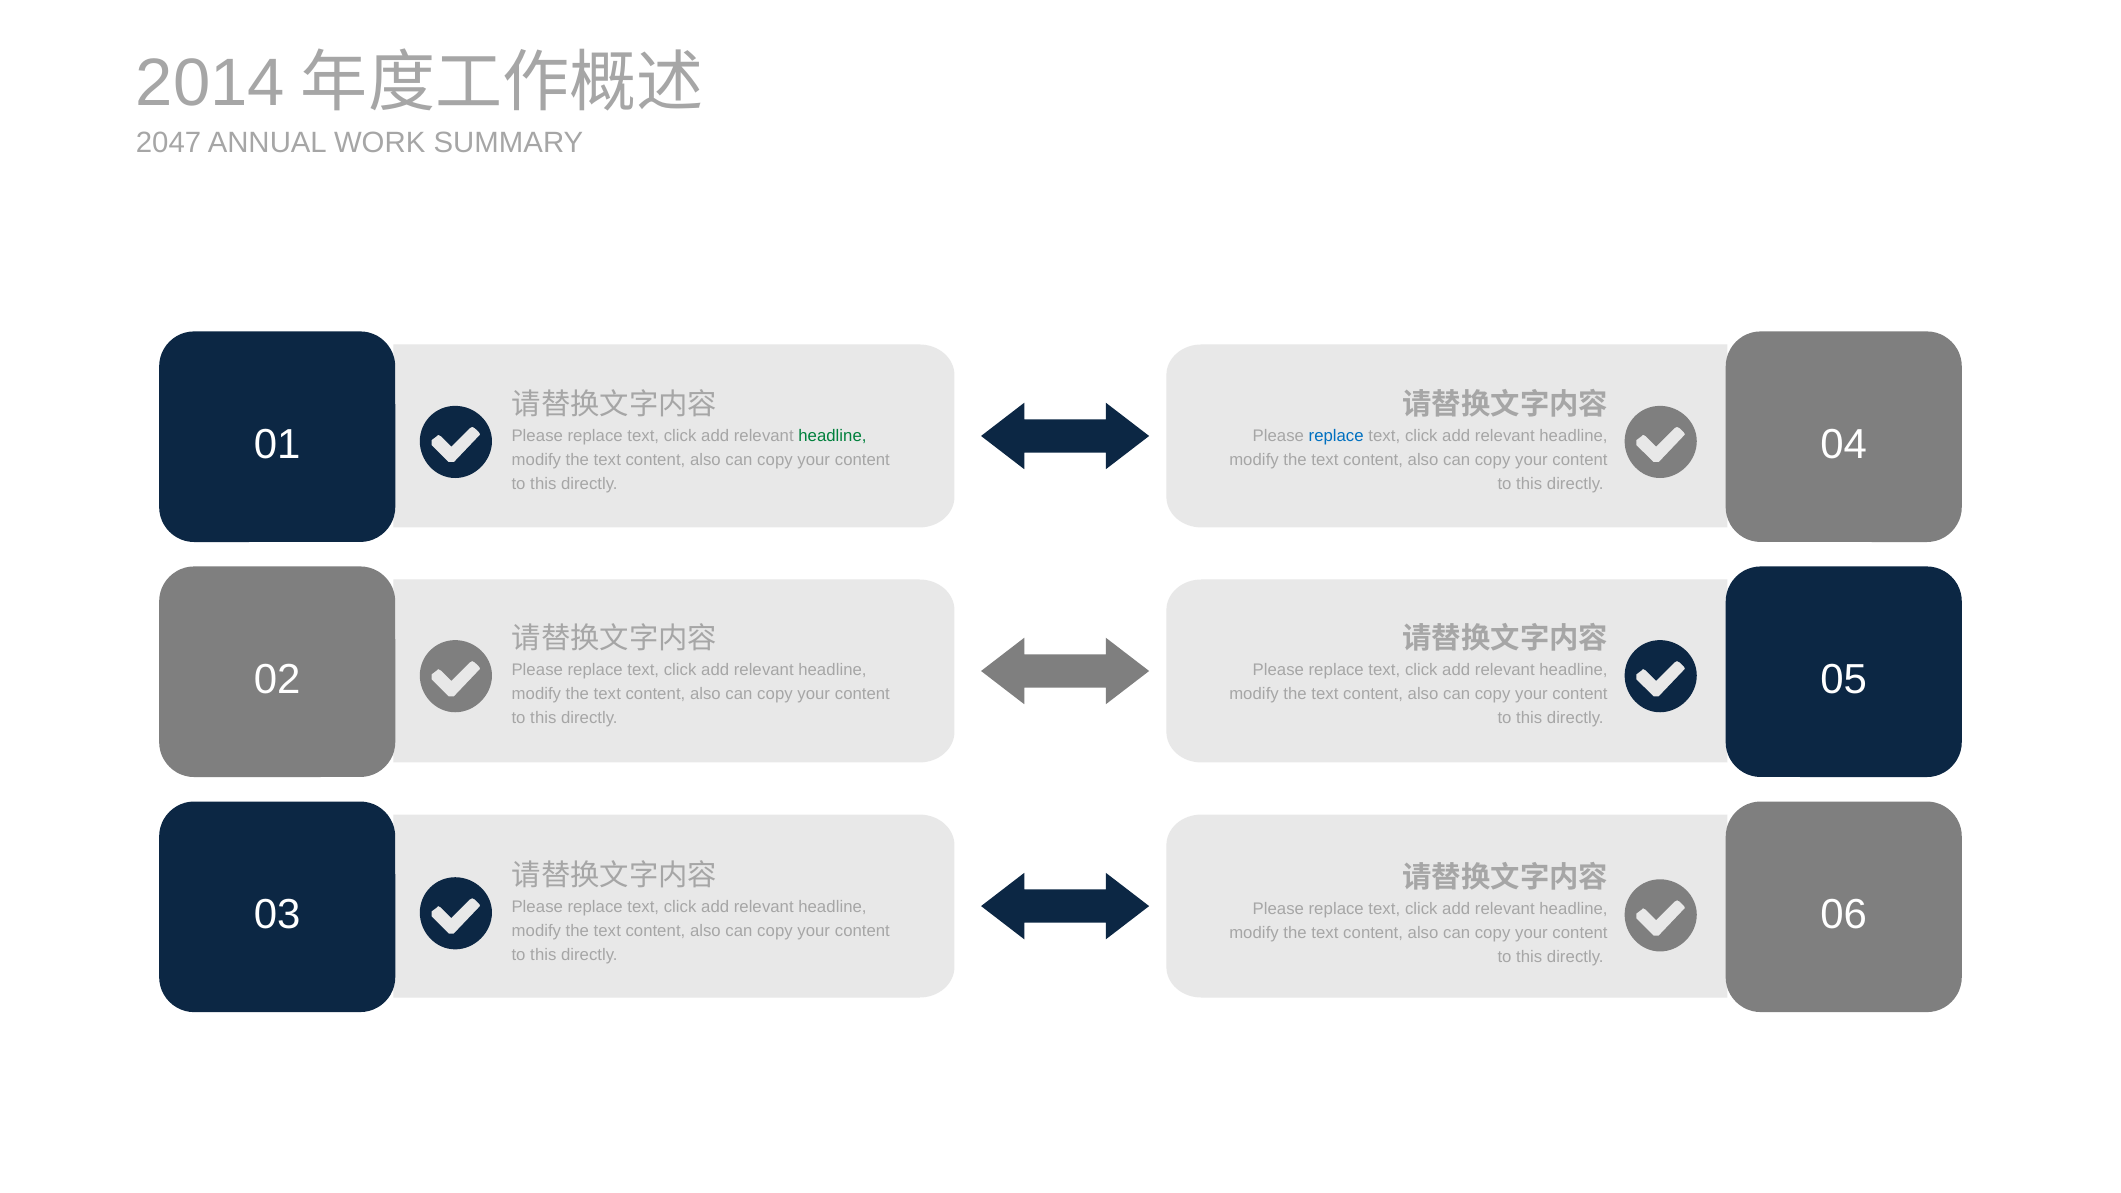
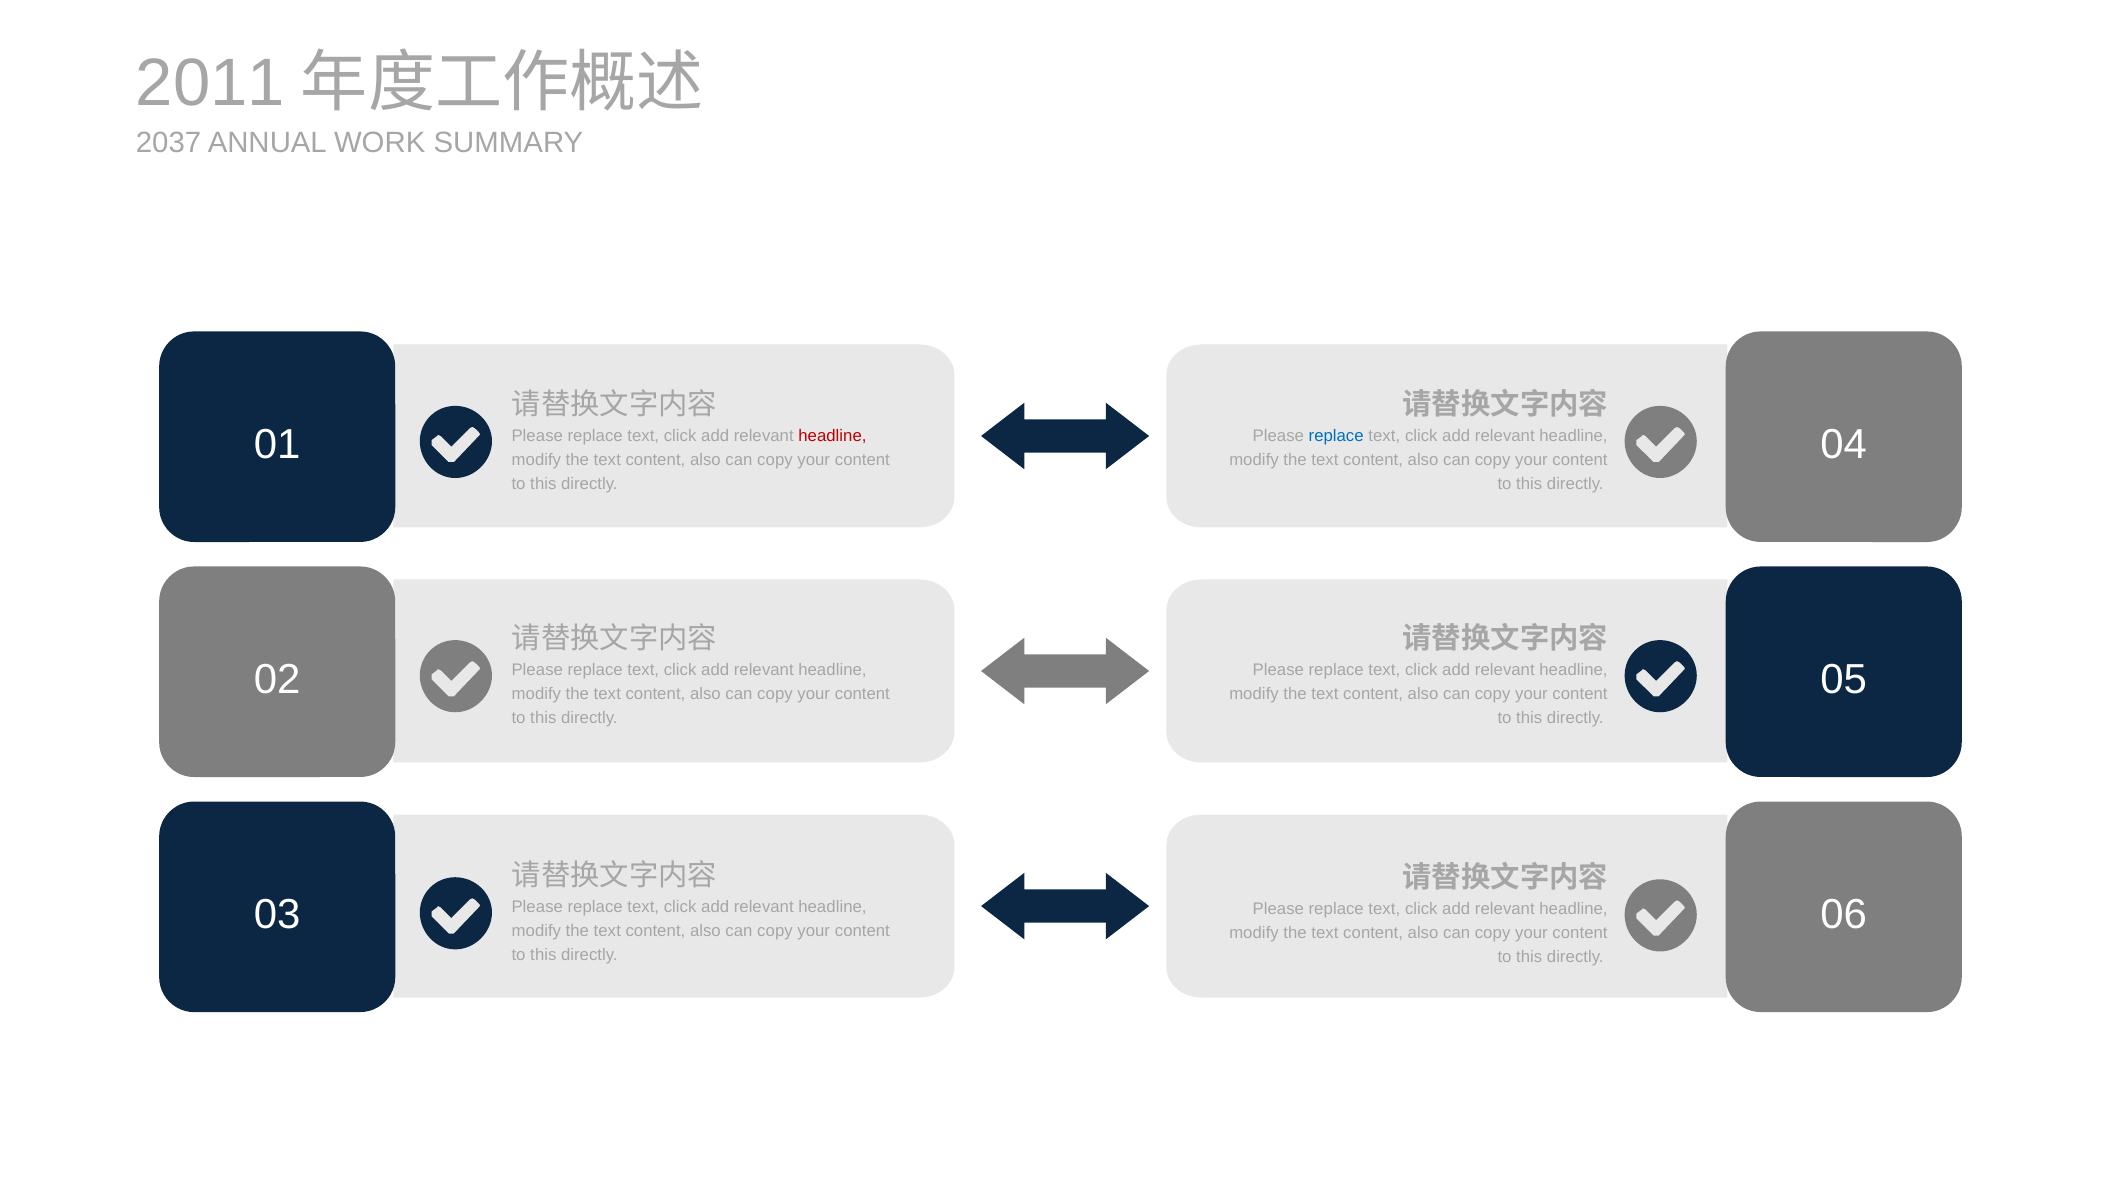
2014: 2014 -> 2011 (210, 84)
2047: 2047 -> 2037 (169, 142)
headline colour: green -> red (832, 436)
